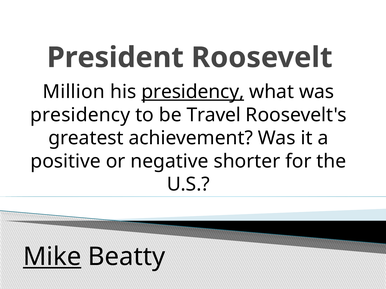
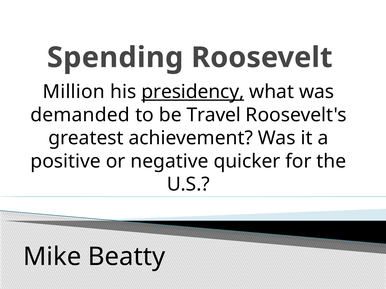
President: President -> Spending (115, 58)
presidency: presidency -> demanded (80, 115)
shorter: shorter -> quicker (247, 162)
Mike underline: present -> none (52, 257)
